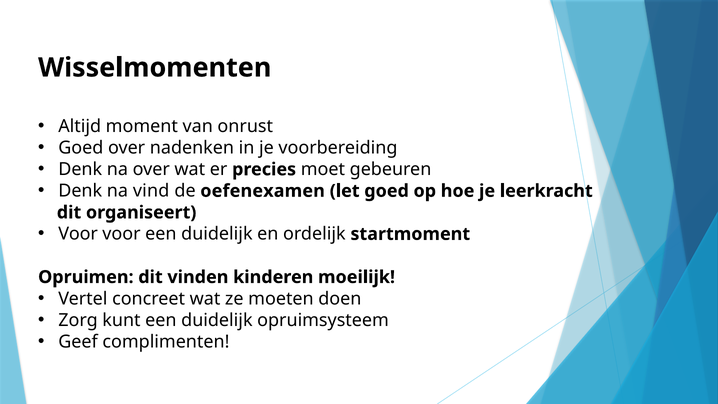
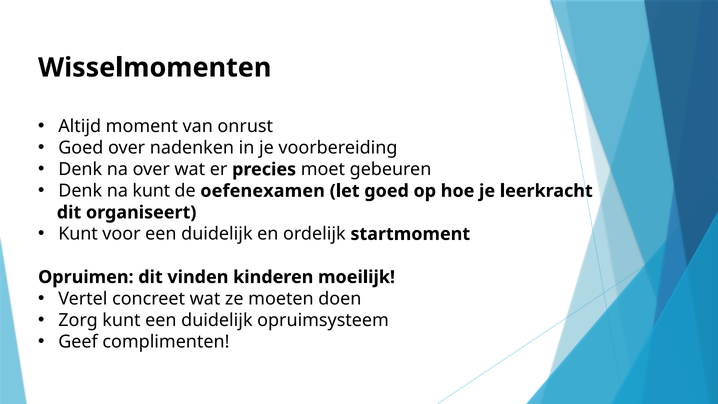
na vind: vind -> kunt (151, 191)
Voor: Voor -> Kunt (78, 234)
